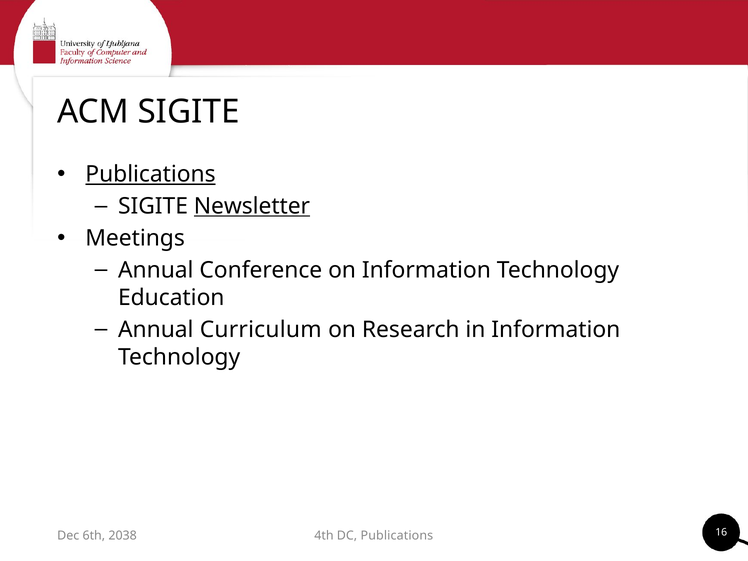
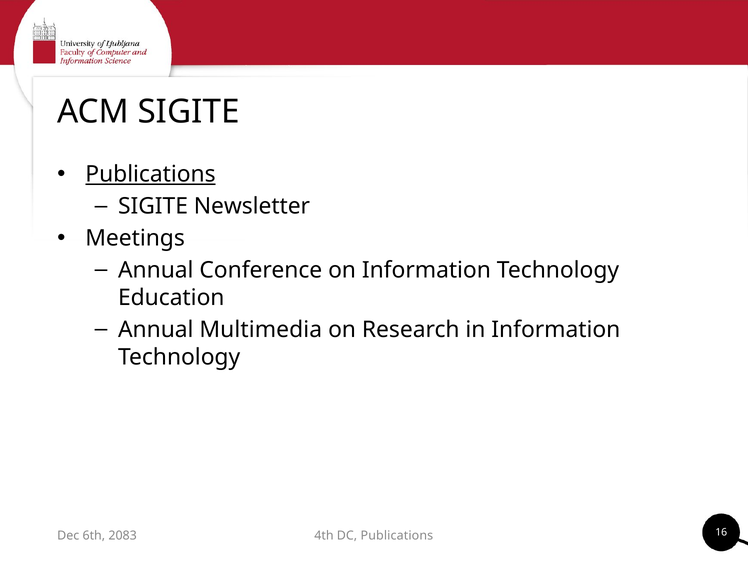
Newsletter underline: present -> none (252, 206)
Curriculum: Curriculum -> Multimedia (261, 330)
2038: 2038 -> 2083 (123, 536)
